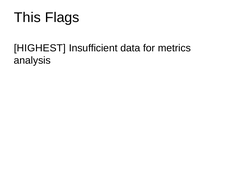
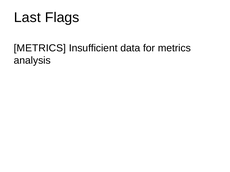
This: This -> Last (27, 17)
HIGHEST: HIGHEST -> METRICS (40, 48)
